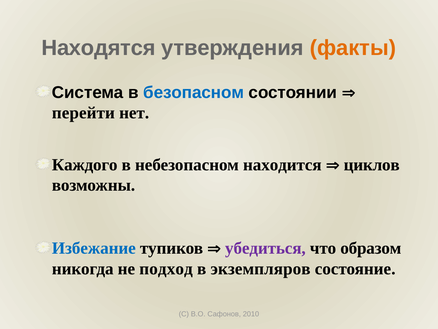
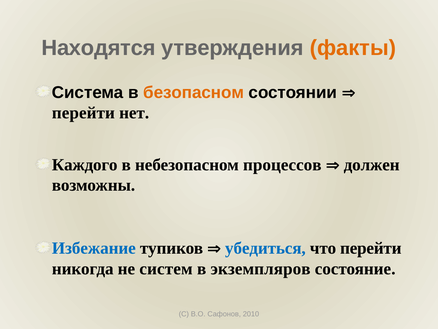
безопасном colour: blue -> orange (194, 92)
находится: находится -> процессов (282, 165)
циклов: циклов -> должен (372, 165)
убедиться colour: purple -> blue (265, 248)
что образом: образом -> перейти (371, 248)
подход: подход -> систем (166, 268)
